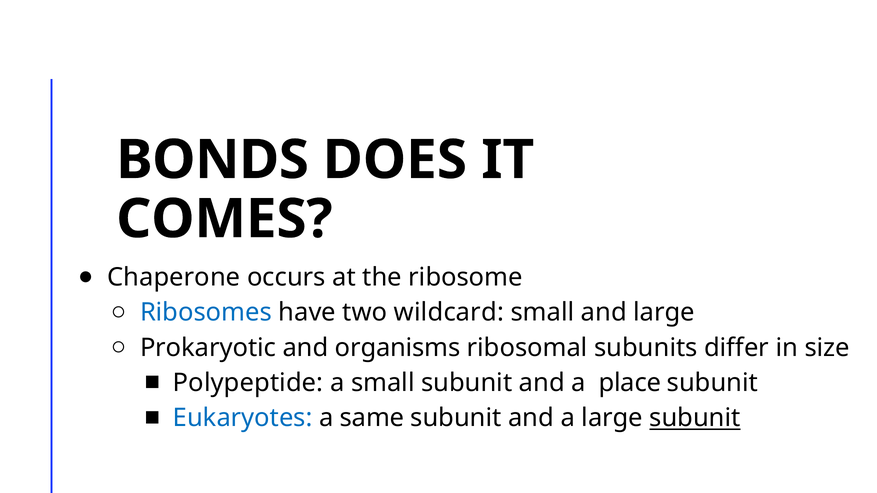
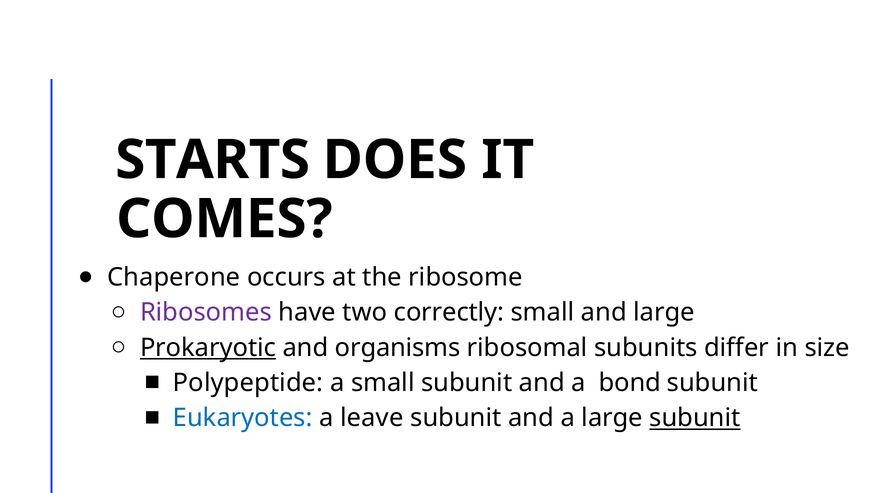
BONDS: BONDS -> STARTS (213, 160)
Ribosomes colour: blue -> purple (206, 313)
wildcard: wildcard -> correctly (449, 313)
Prokaryotic underline: none -> present (208, 348)
place: place -> bond (630, 383)
same: same -> leave (372, 418)
